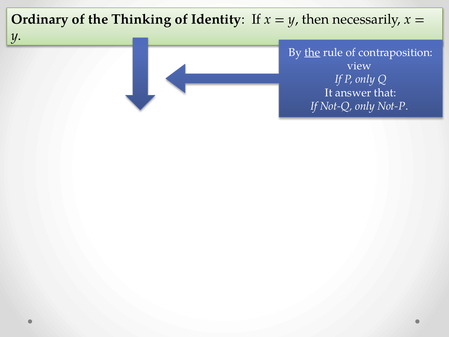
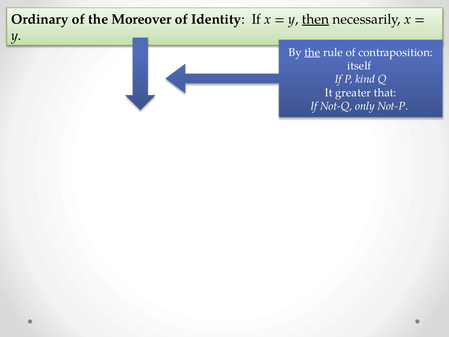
Thinking: Thinking -> Moreover (142, 19)
then underline: none -> present (316, 19)
view: view -> itself (359, 66)
P only: only -> kind (365, 79)
answer: answer -> greater (353, 93)
